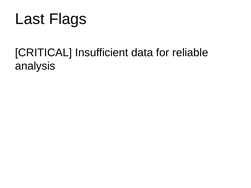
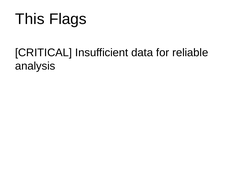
Last: Last -> This (30, 19)
